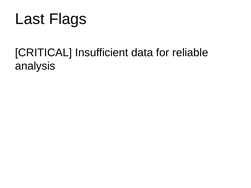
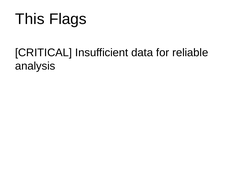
Last: Last -> This (30, 19)
